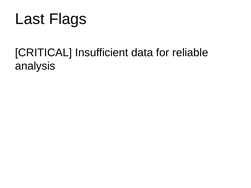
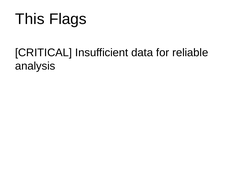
Last: Last -> This (30, 19)
